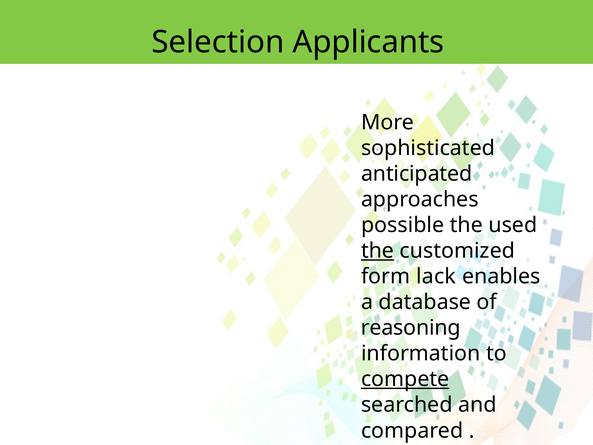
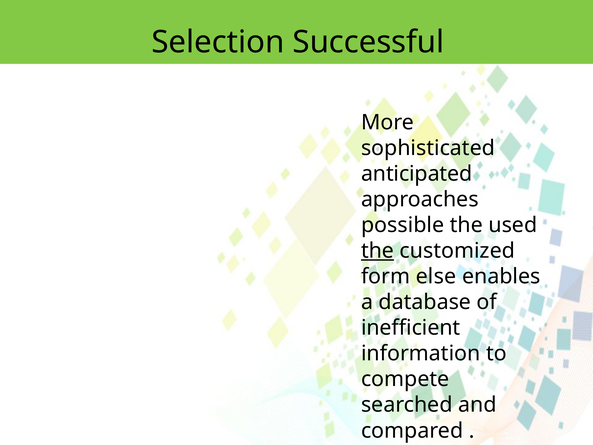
Applicants: Applicants -> Successful (368, 42)
lack: lack -> else (436, 276)
reasoning: reasoning -> inefficient (411, 328)
compete underline: present -> none (405, 379)
